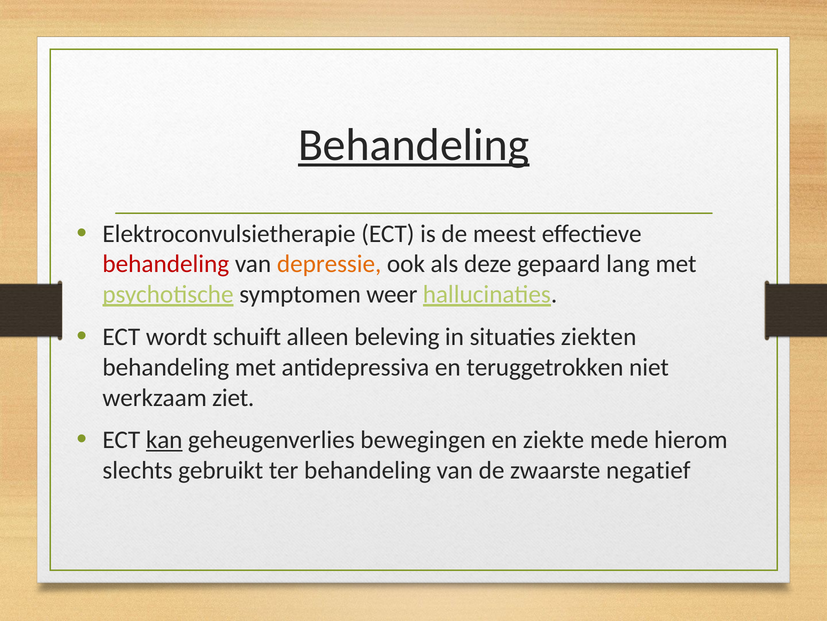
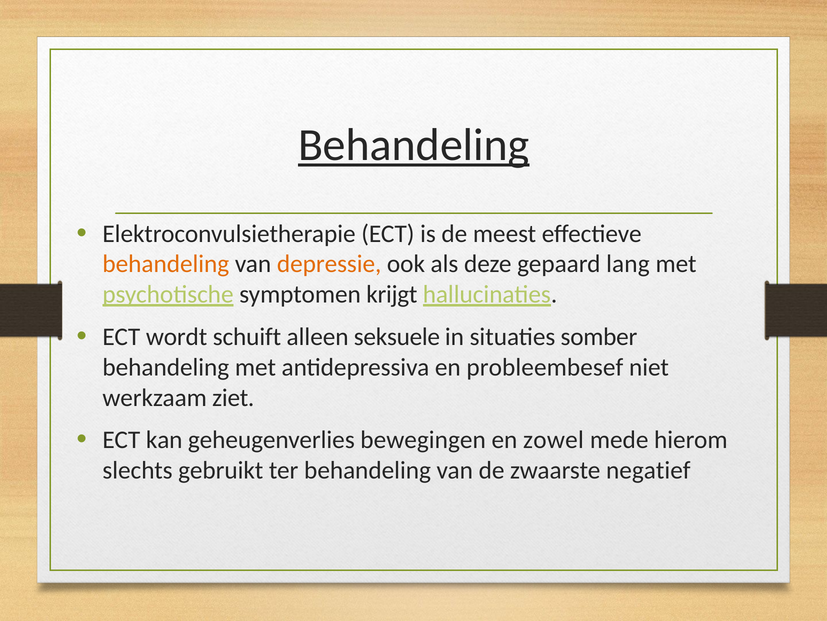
behandeling colour: red -> orange (166, 264)
weer: weer -> krijgt (392, 294)
beleving: beleving -> seksuele (397, 337)
ziekten: ziekten -> somber (599, 337)
teruggetrokken: teruggetrokken -> probleembesef (545, 367)
kan underline: present -> none (164, 440)
ziekte: ziekte -> zowel (553, 440)
